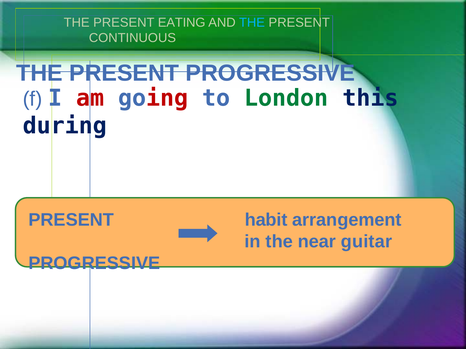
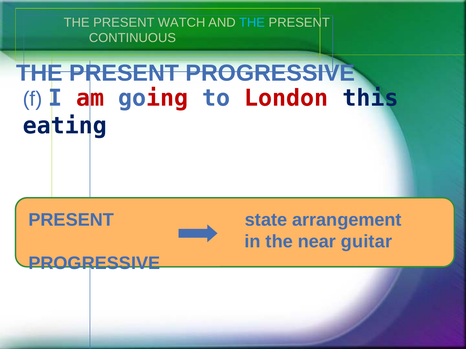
EATING: EATING -> WATCH (182, 23)
London colour: green -> red (286, 98)
during: during -> eating (65, 126)
habit: habit -> state (266, 220)
